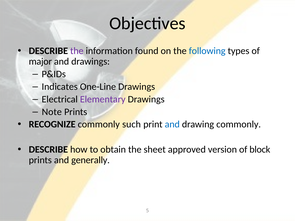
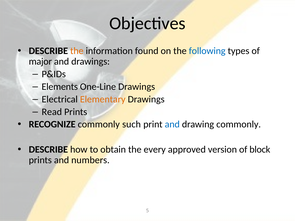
the colour: purple -> orange (77, 51)
Indicates: Indicates -> Elements (60, 87)
Elementary colour: purple -> orange (103, 99)
Note: Note -> Read (52, 112)
sheet: sheet -> every (155, 150)
generally: generally -> numbers (90, 160)
